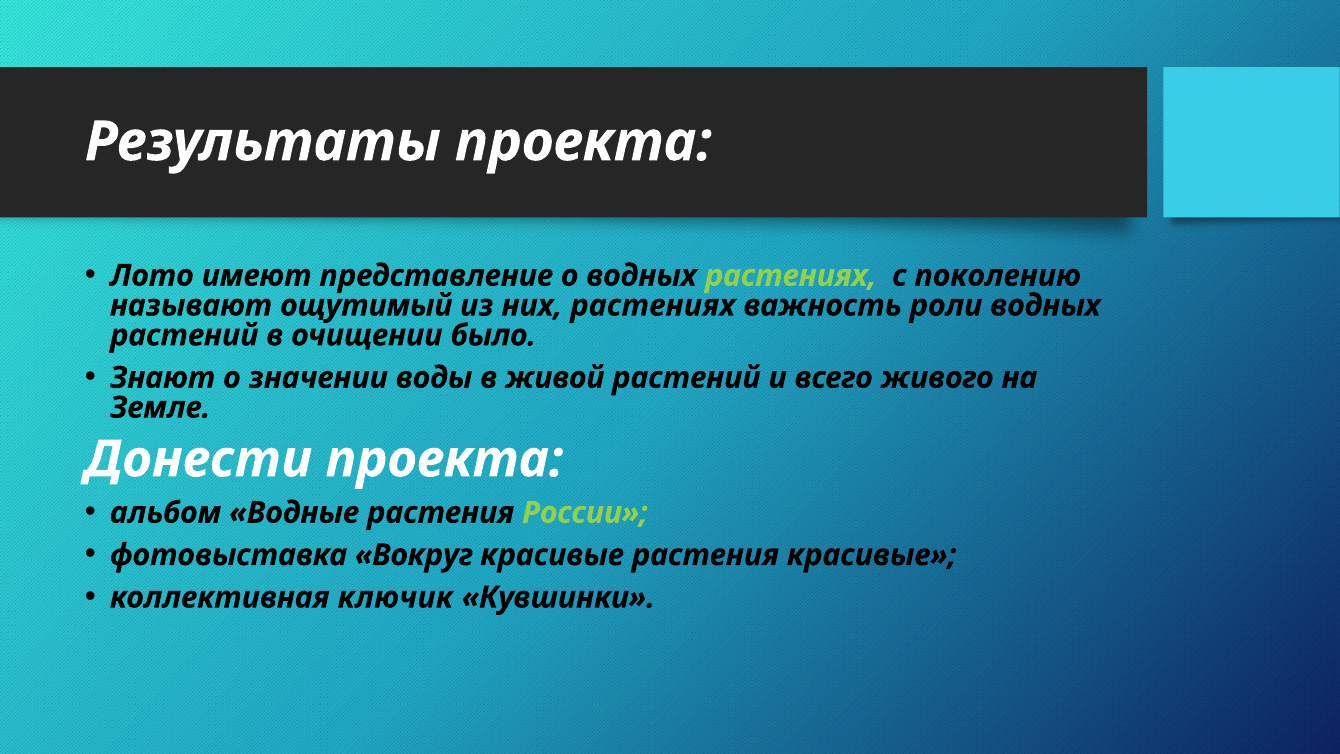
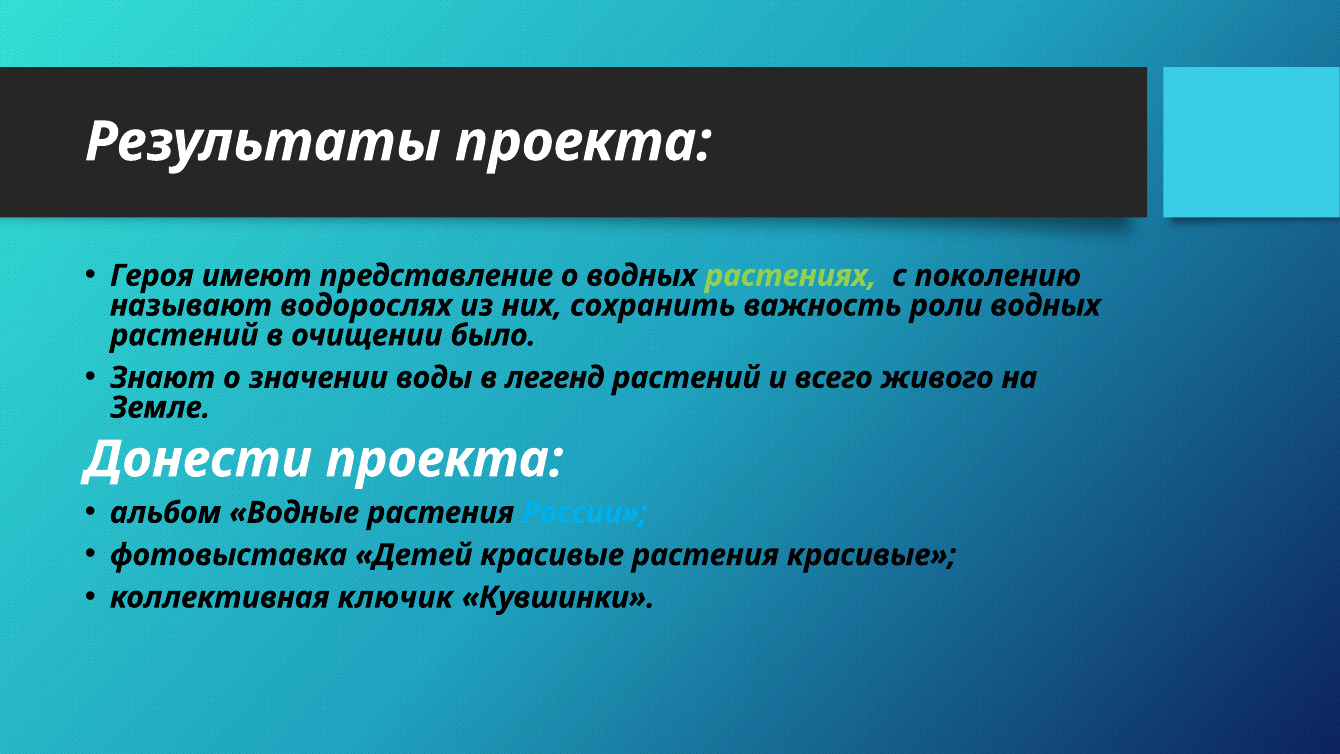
Лото: Лото -> Героя (152, 276)
ощутимый: ощутимый -> водорослях (366, 305)
них растениях: растениях -> сохранить (653, 305)
живой: живой -> легенд (555, 378)
России colour: light green -> light blue (585, 513)
Вокруг: Вокруг -> Детей (414, 555)
